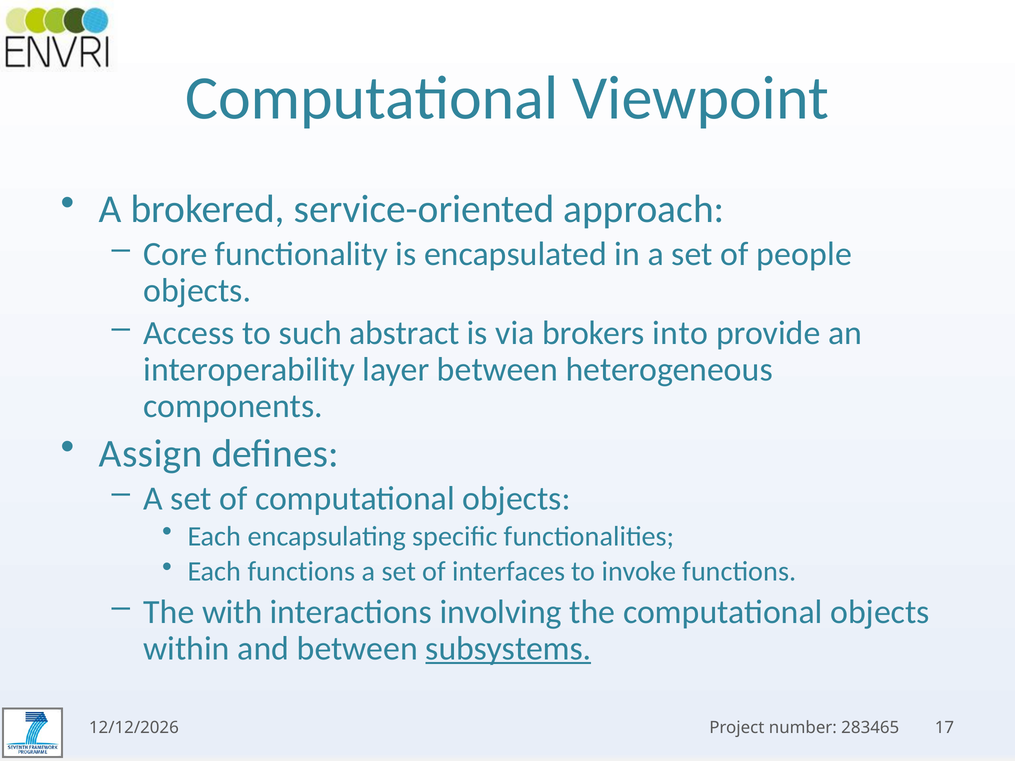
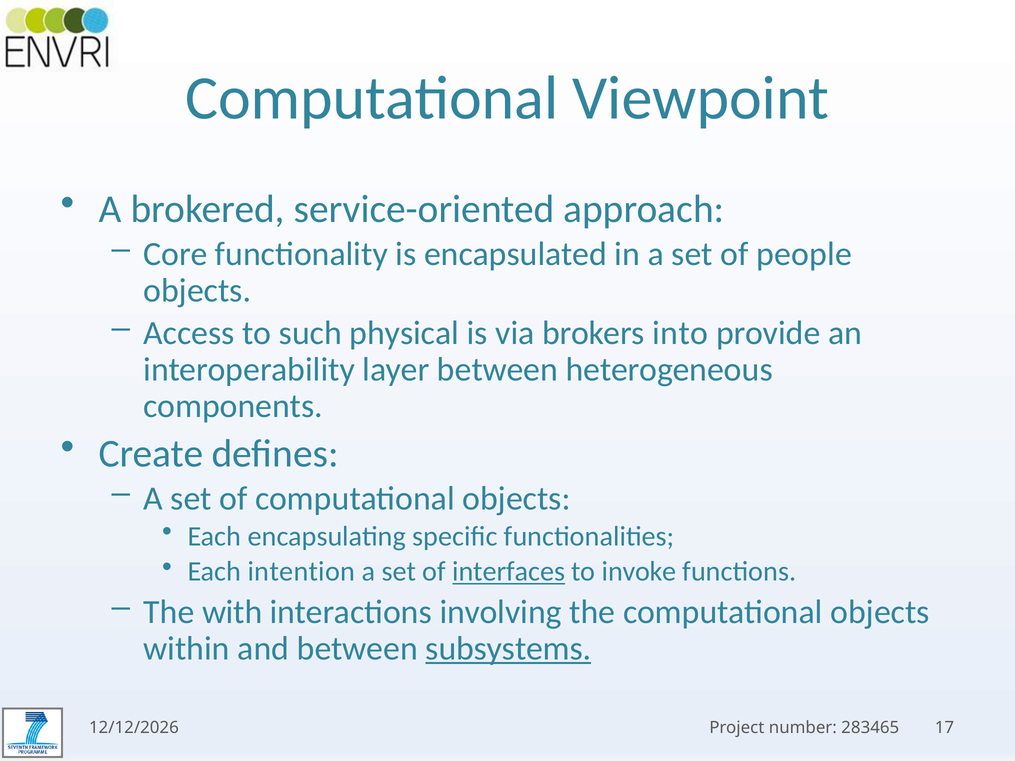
abstract: abstract -> physical (404, 333)
Assign: Assign -> Create (151, 454)
Each functions: functions -> intention (301, 572)
interfaces underline: none -> present (509, 572)
